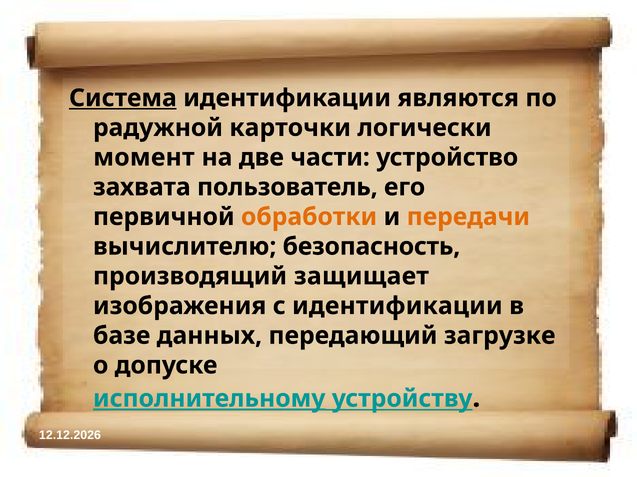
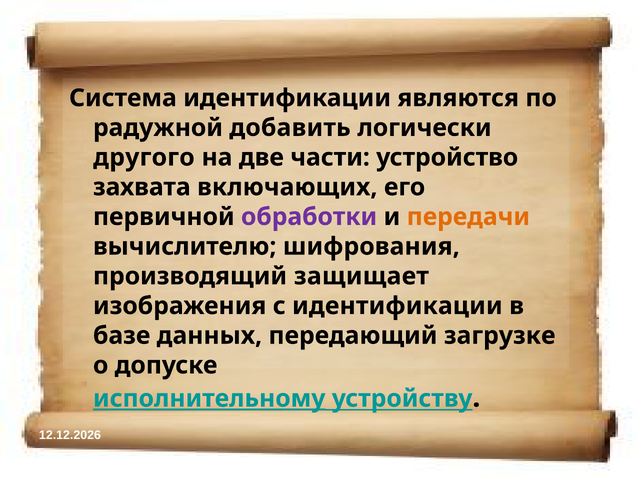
Система underline: present -> none (123, 98)
карточки: карточки -> добавить (290, 128)
момент: момент -> другого (144, 158)
пользователь: пользователь -> включающих (287, 187)
обработки colour: orange -> purple (309, 217)
безопасность: безопасность -> шифрования (371, 247)
